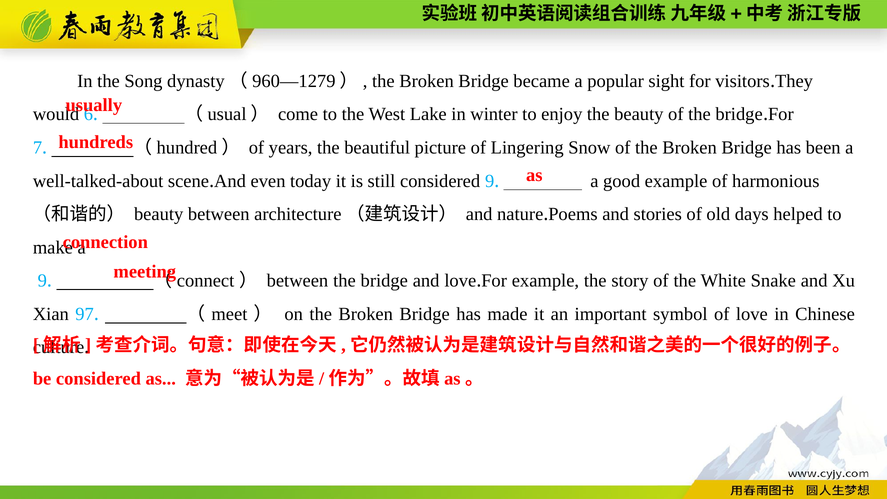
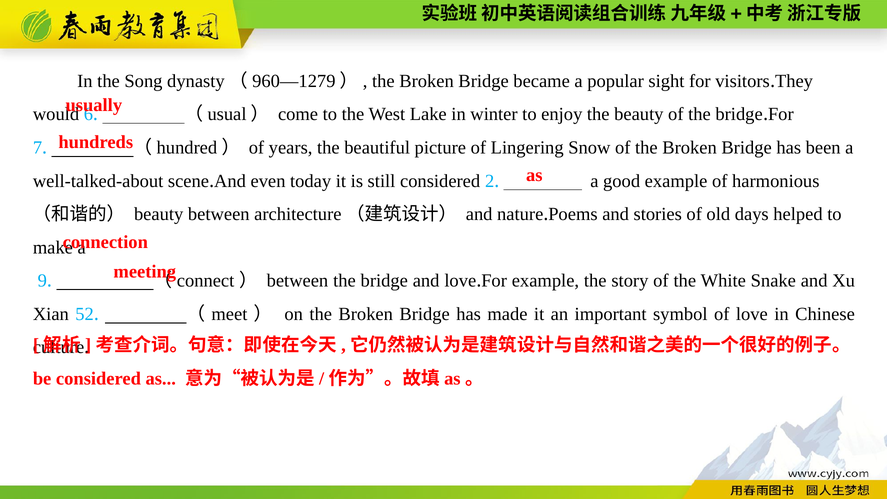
considered 9: 9 -> 2 (490, 181)
97: 97 -> 52 (85, 314)
